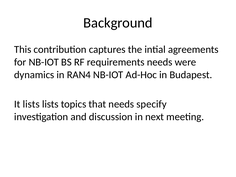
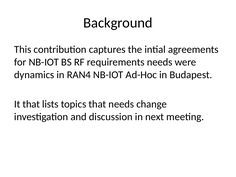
It lists: lists -> that (31, 104)
specify: specify -> change (152, 104)
